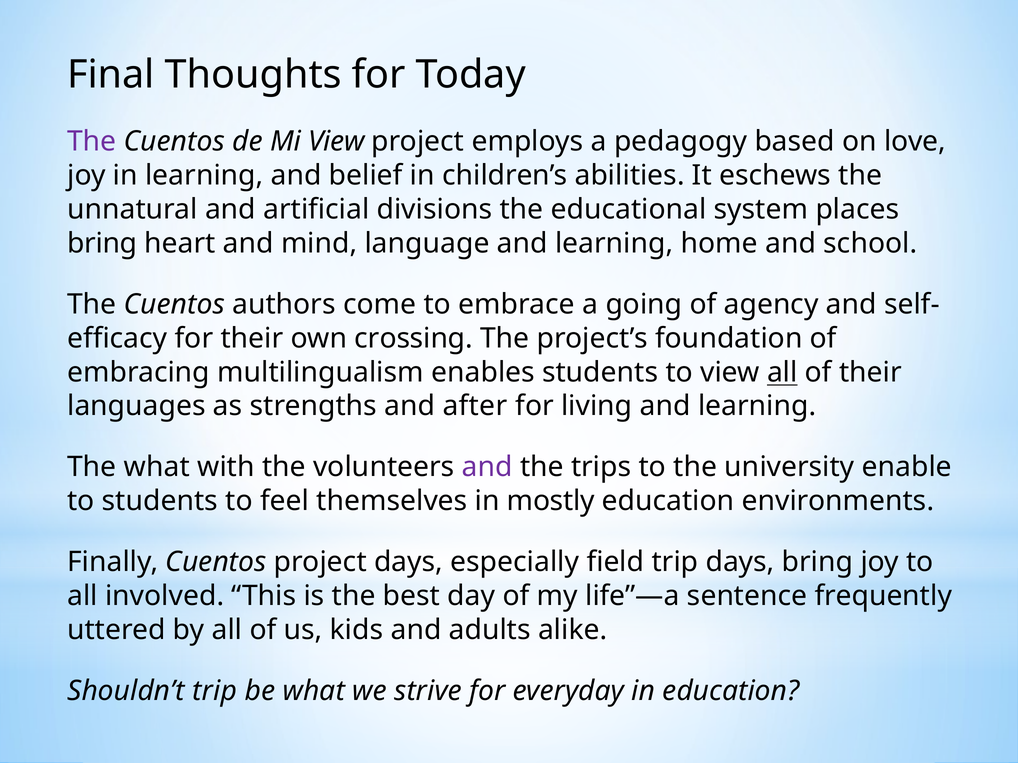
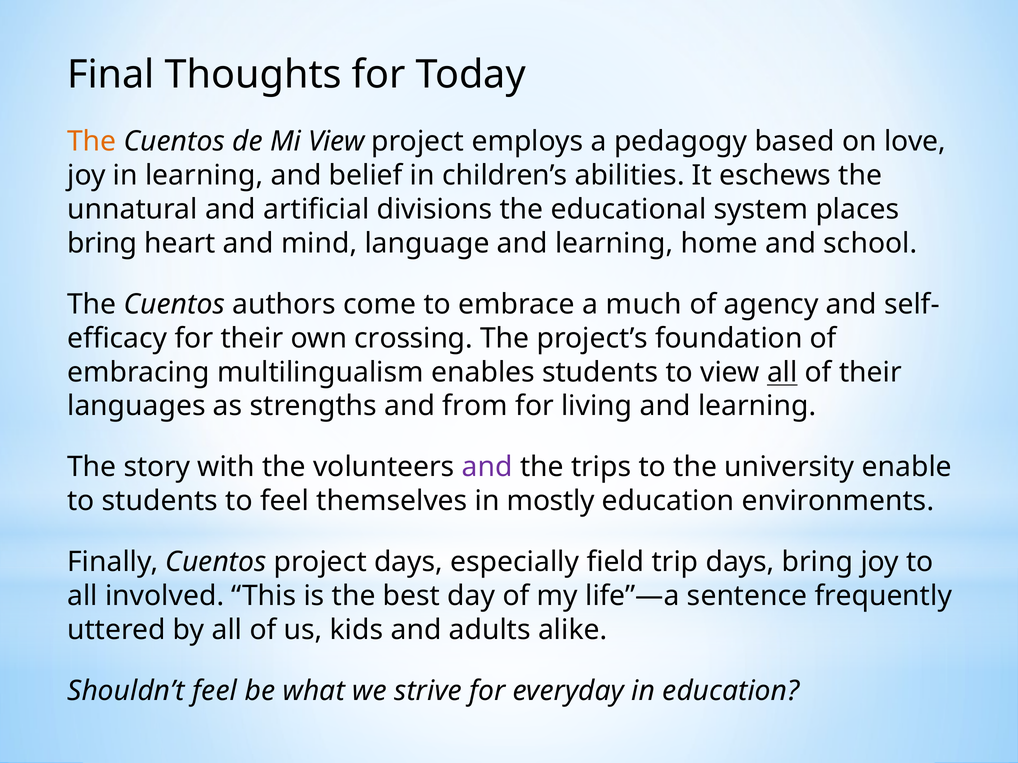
The colour: purple -> orange (92, 142)
going: going -> much (644, 305)
after: after -> from (475, 406)
The what: what -> story (157, 467)
Shouldn’t trip: trip -> feel (215, 691)
